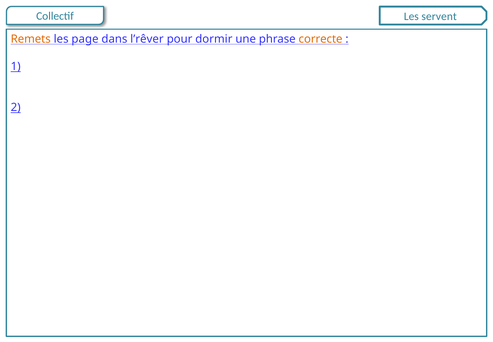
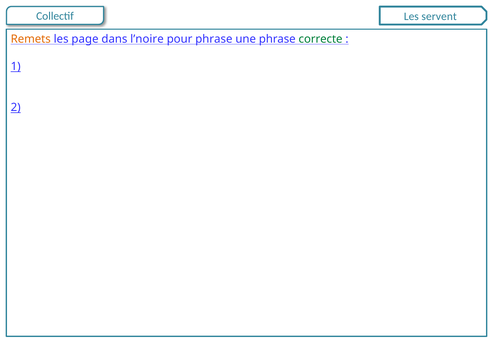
l’rêver: l’rêver -> l’noire (147, 39)
pour dormir: dormir -> phrase (214, 39)
correcte colour: orange -> green (321, 39)
